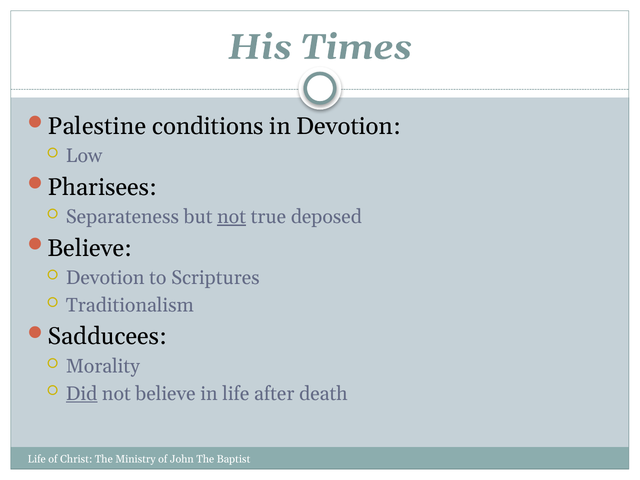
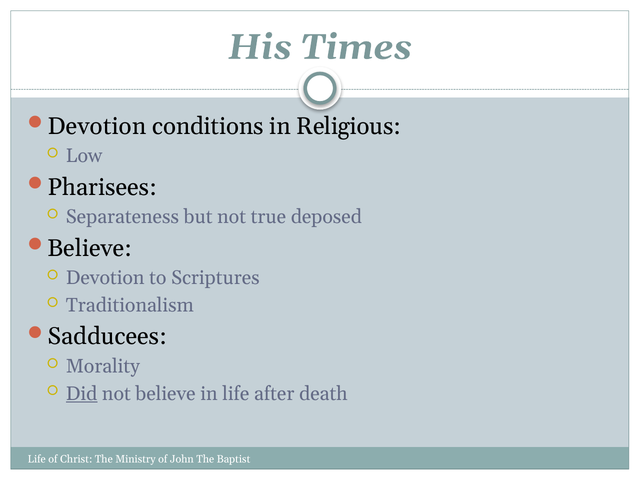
Palestine: Palestine -> Devotion (97, 126)
in Devotion: Devotion -> Religious (349, 126)
not underline: present -> none (232, 217)
